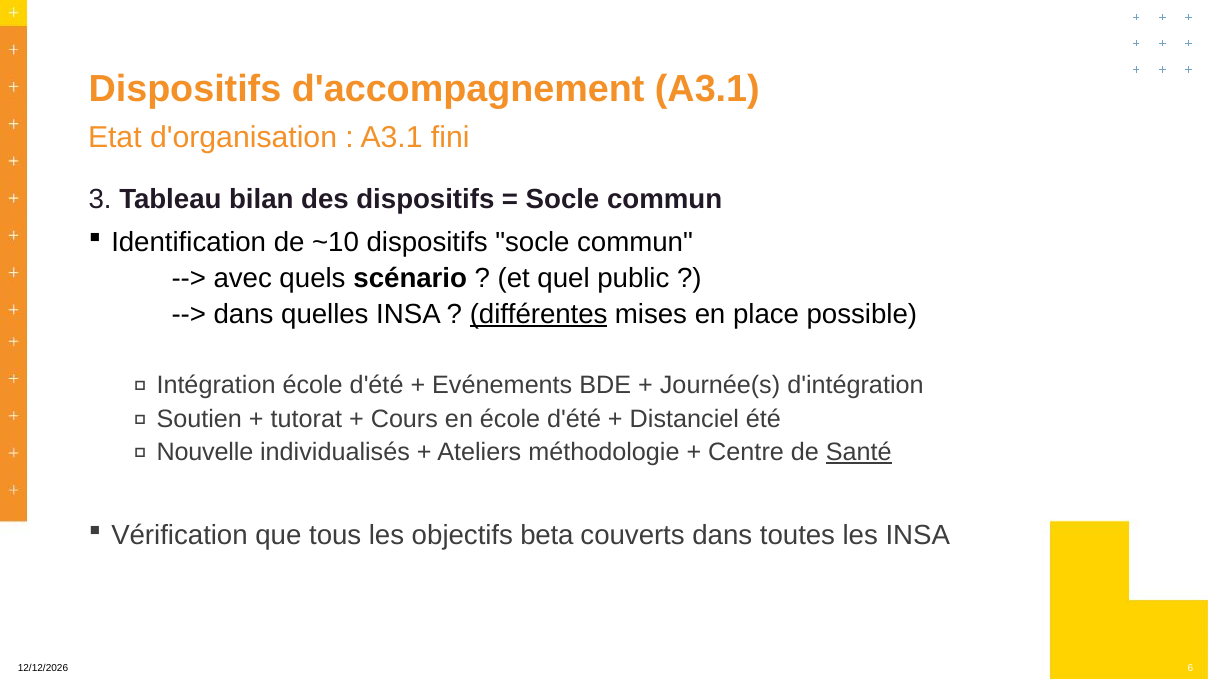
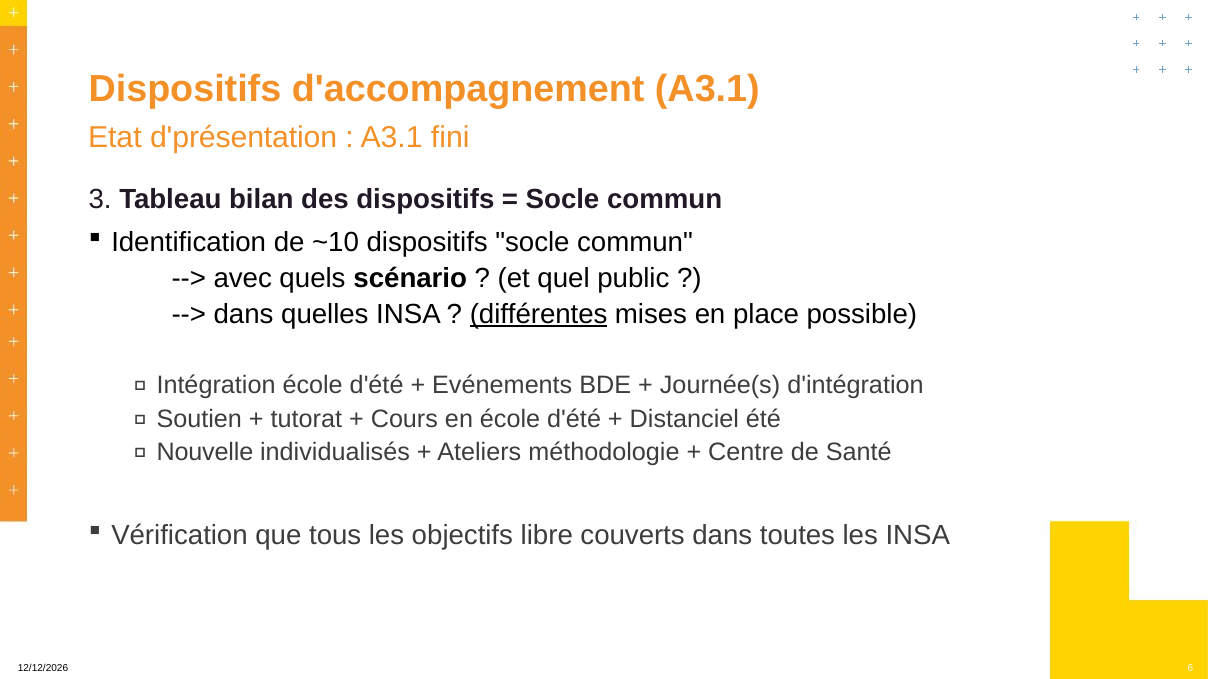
d'organisation: d'organisation -> d'présentation (244, 138)
Santé underline: present -> none (859, 453)
beta: beta -> libre (547, 536)
